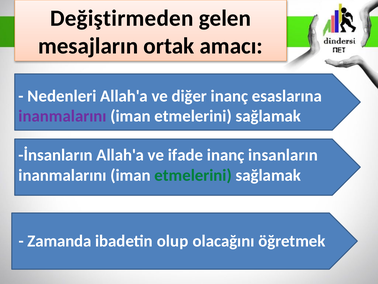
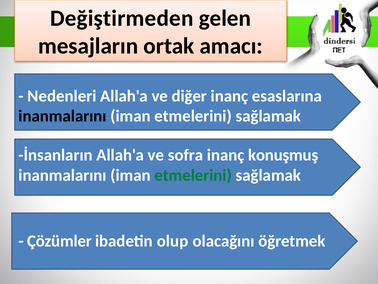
inanmalarını colour: purple -> black (62, 116)
ifade: ifade -> sofra (185, 155)
insanların: insanların -> konuşmuş (283, 155)
Zamanda: Zamanda -> Çözümler (59, 241)
